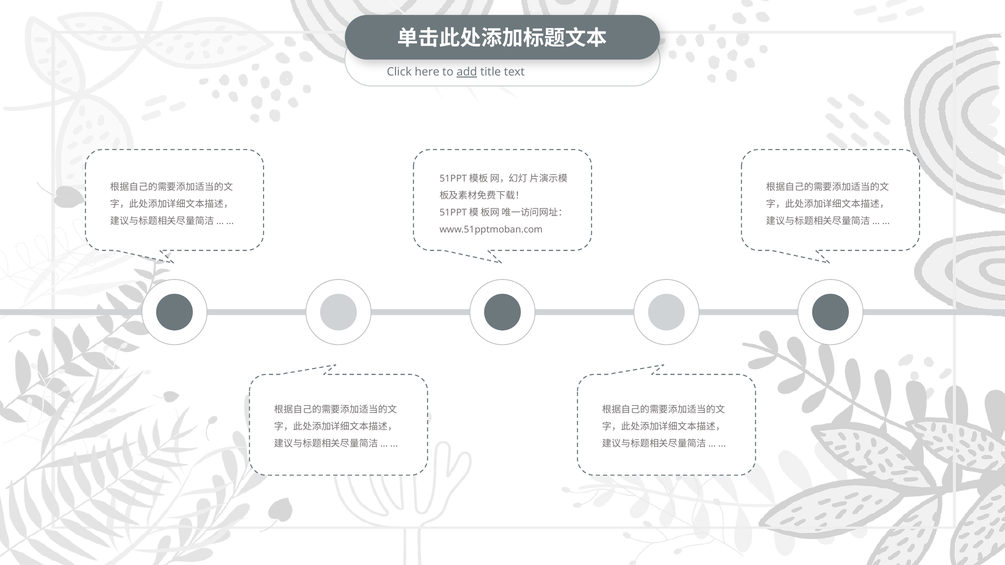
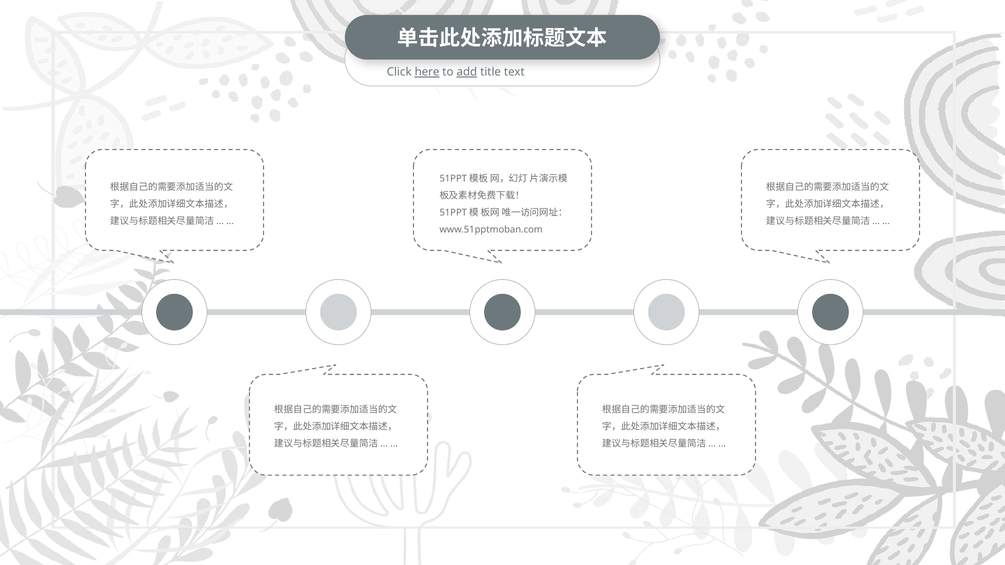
here underline: none -> present (427, 72)
